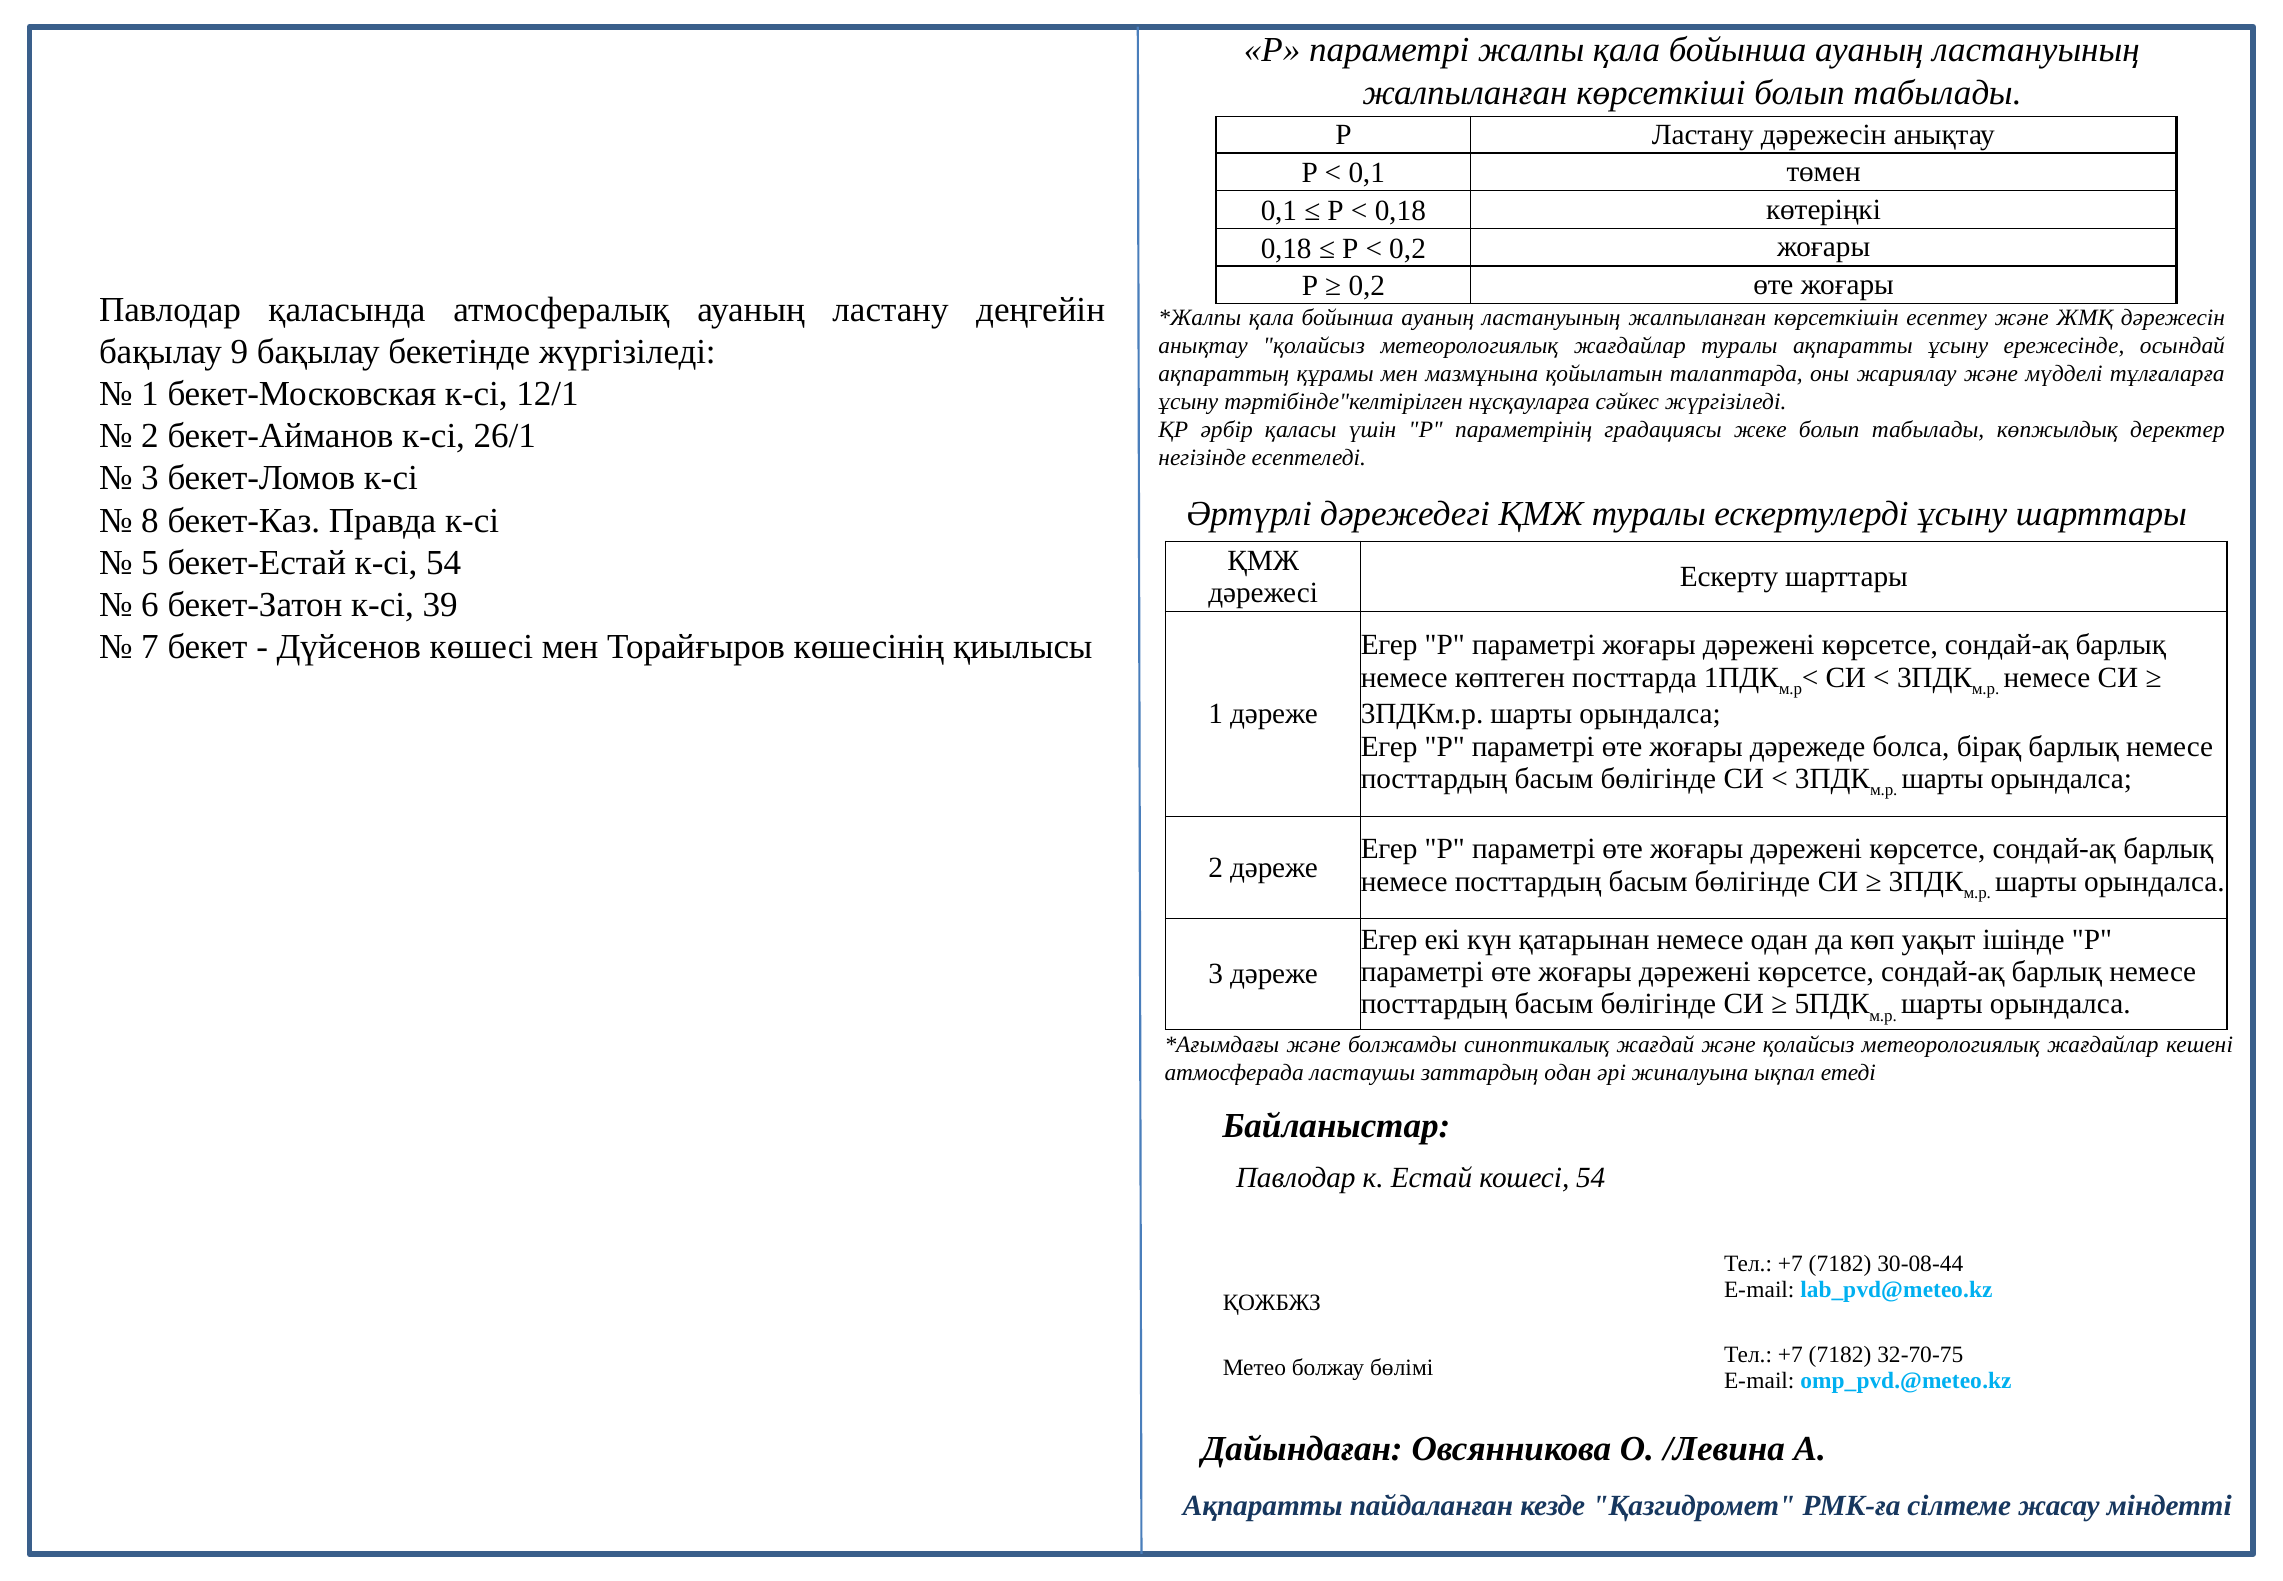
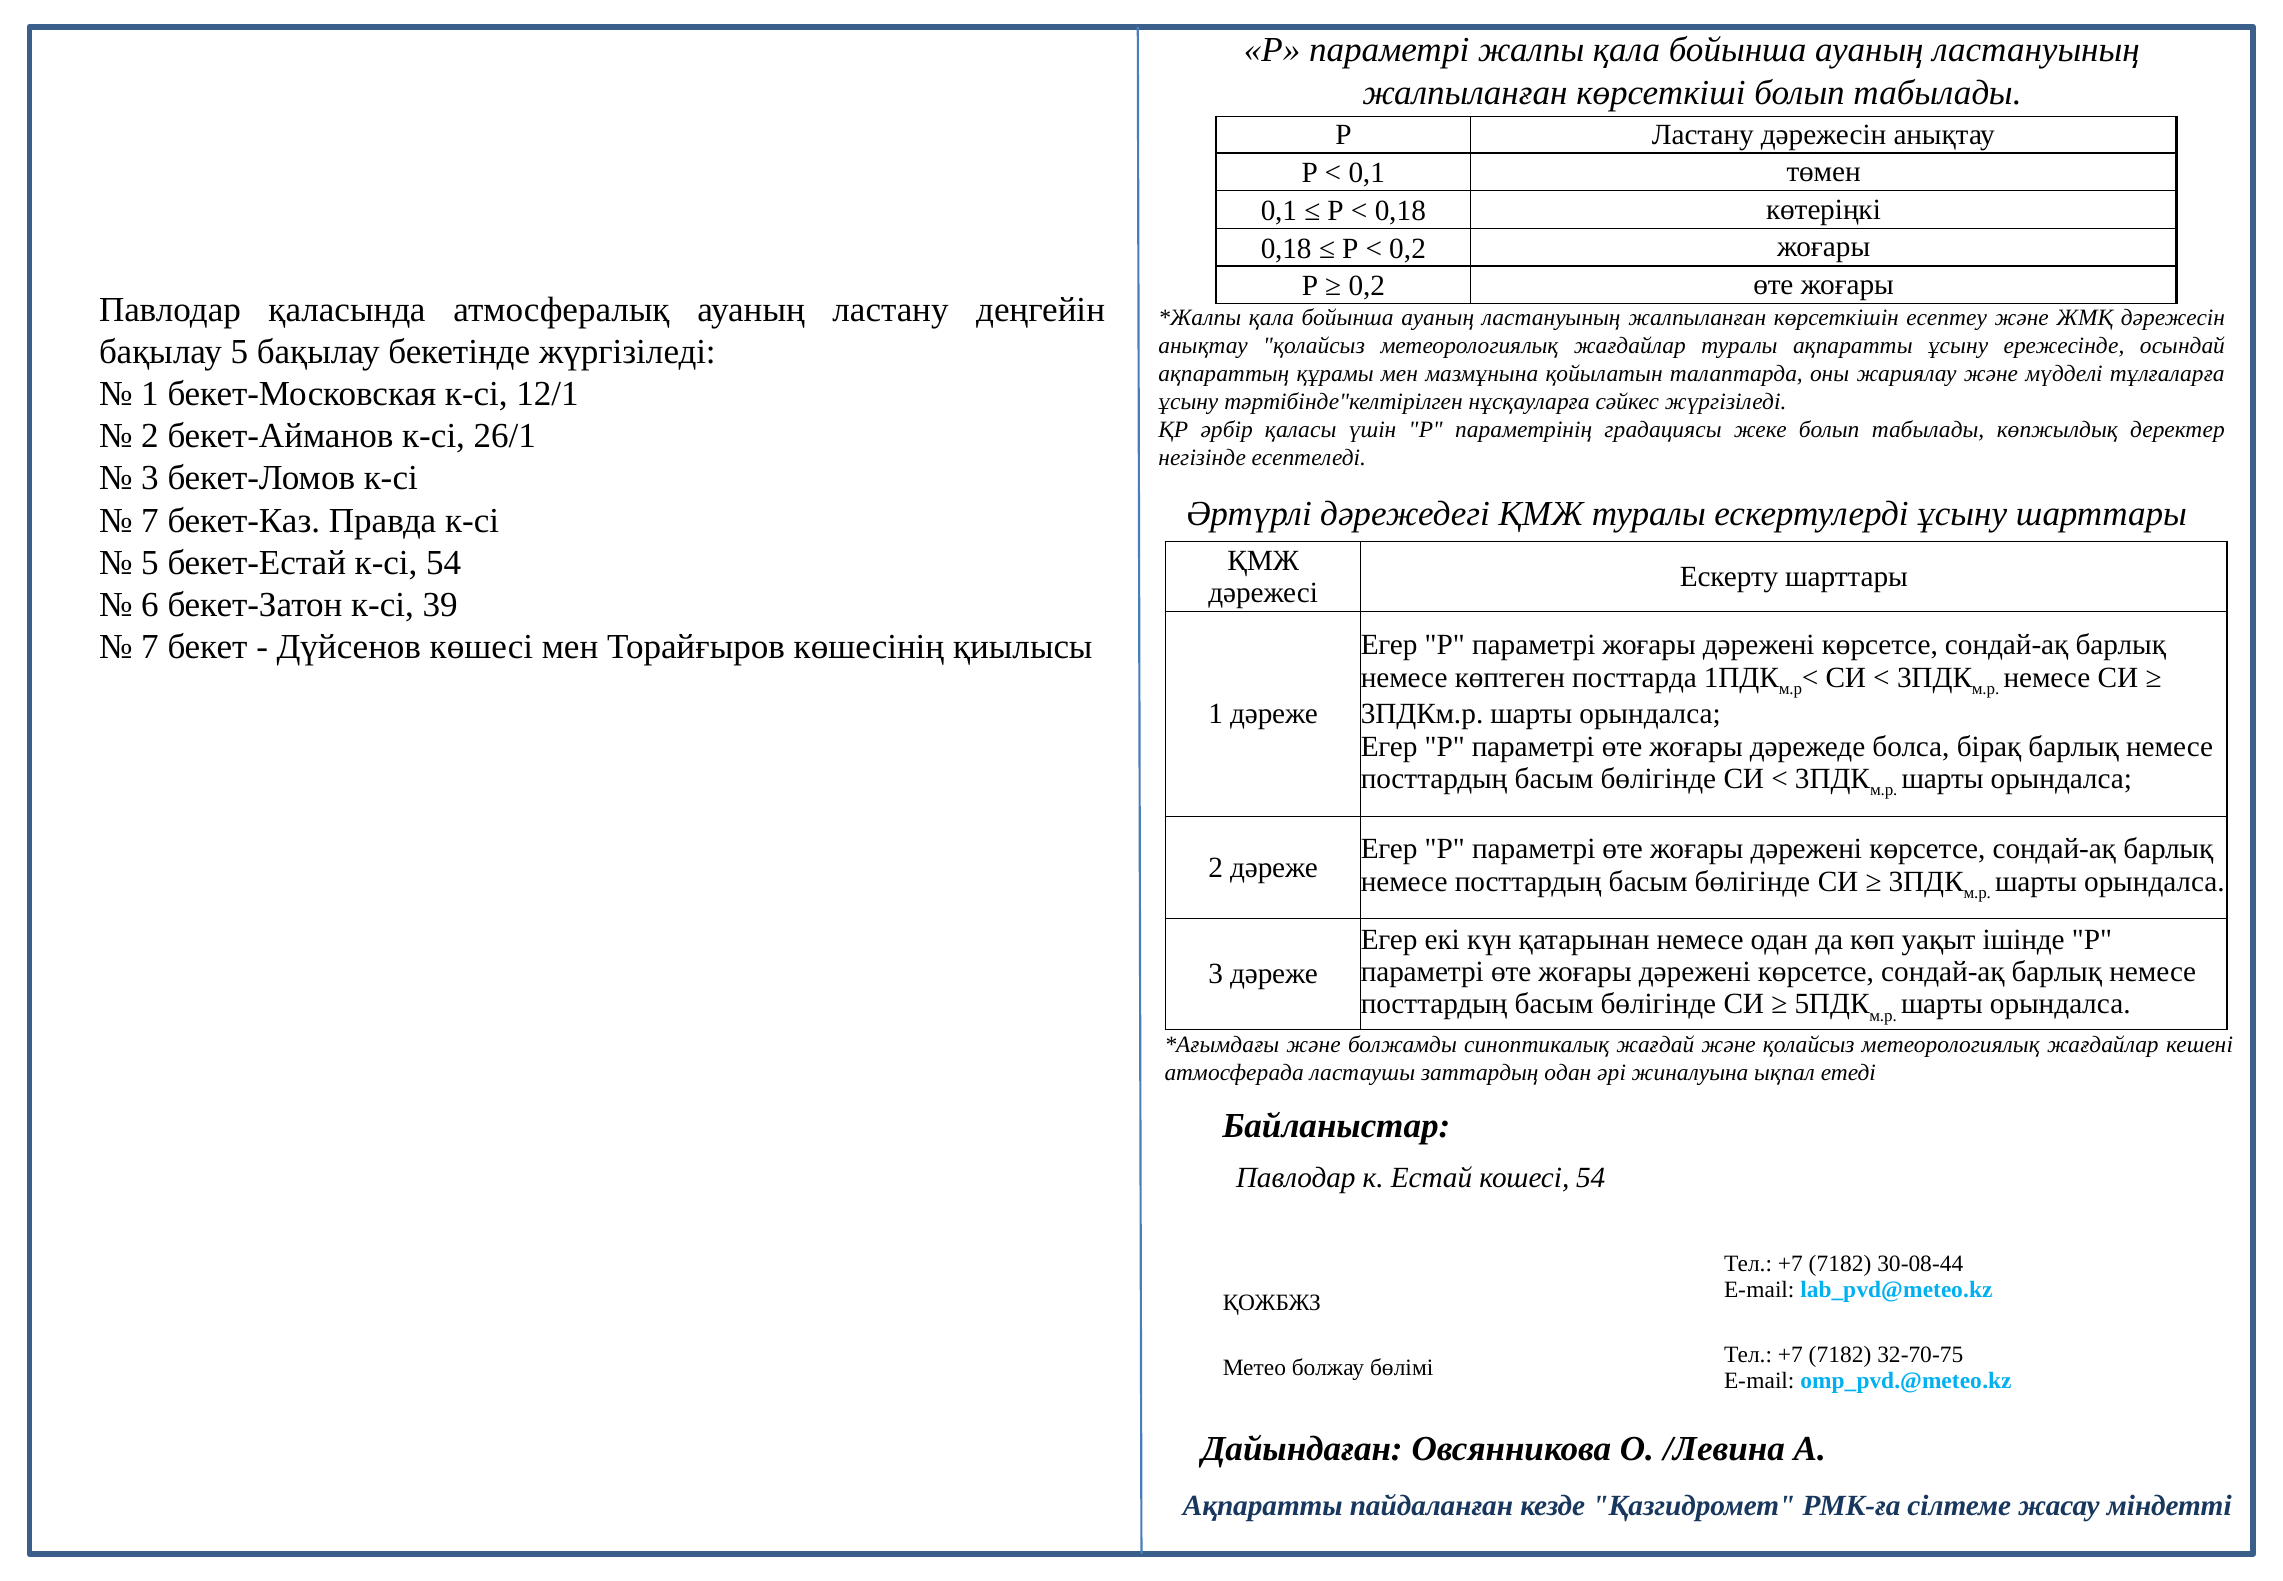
бақылау 9: 9 -> 5 (239, 352)
8: 8 -> 7 (150, 520)
